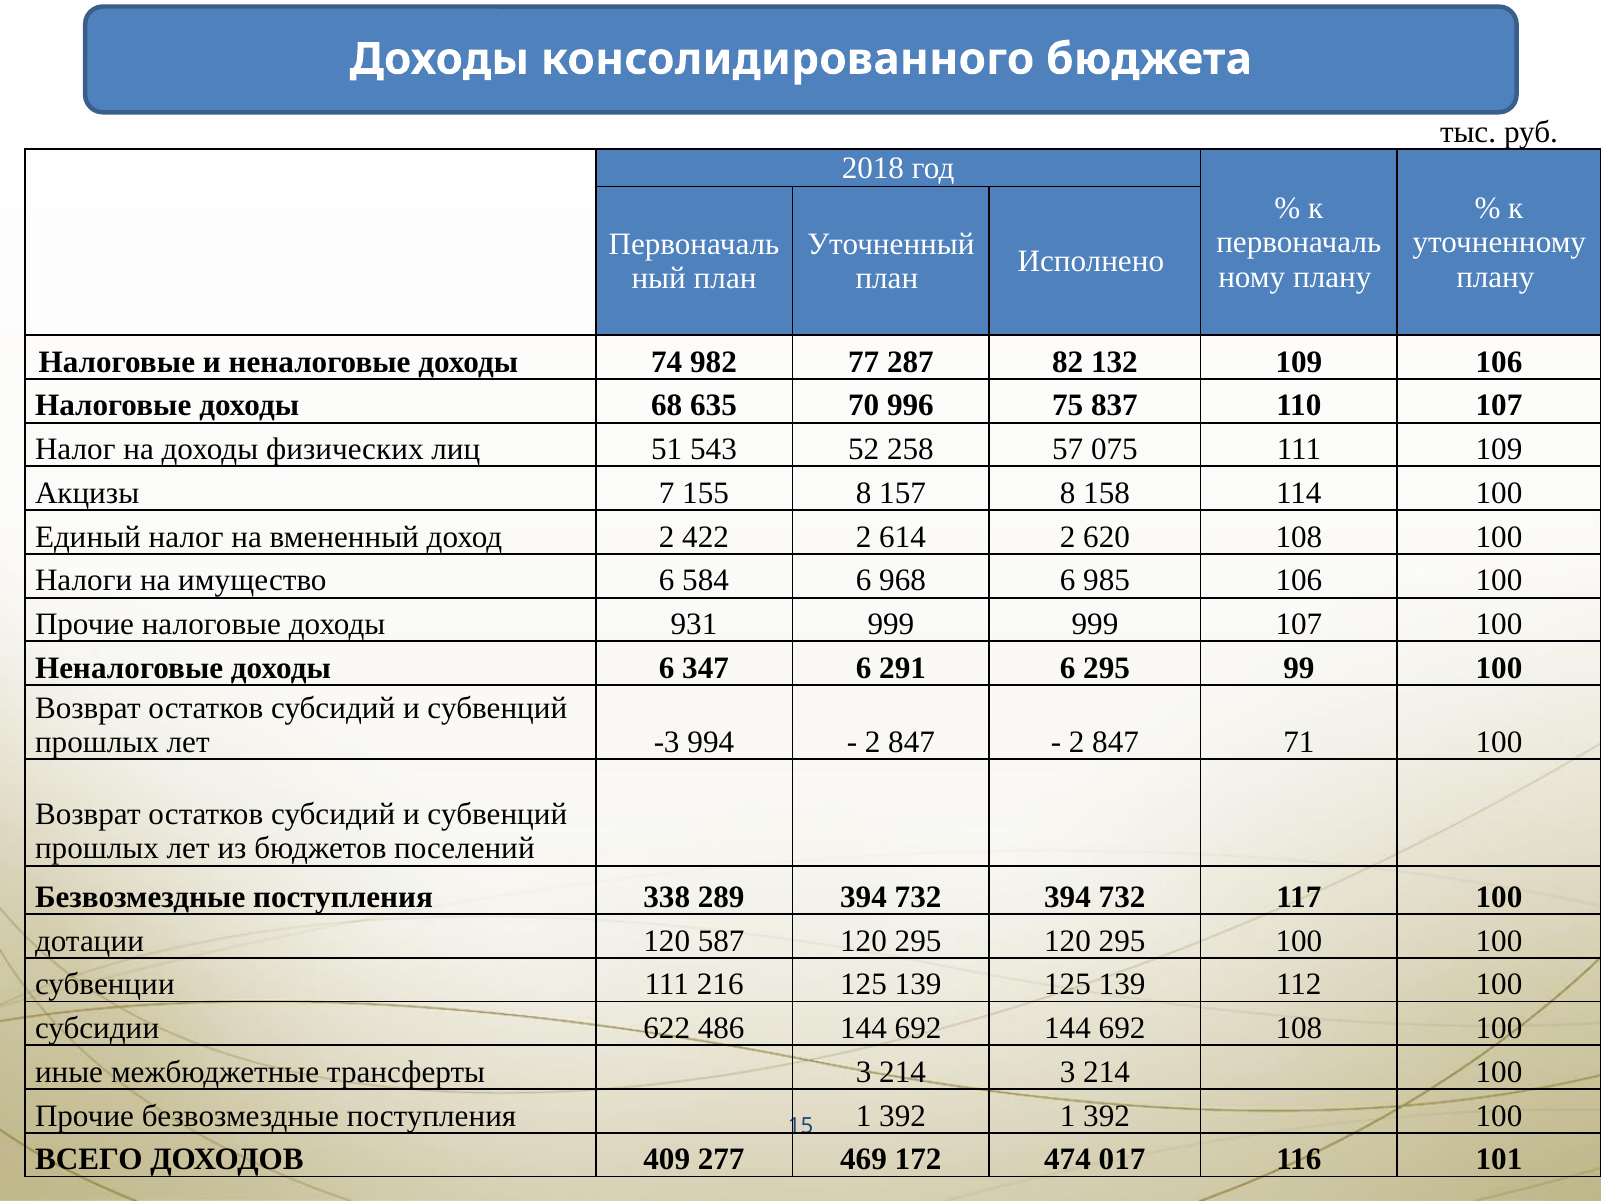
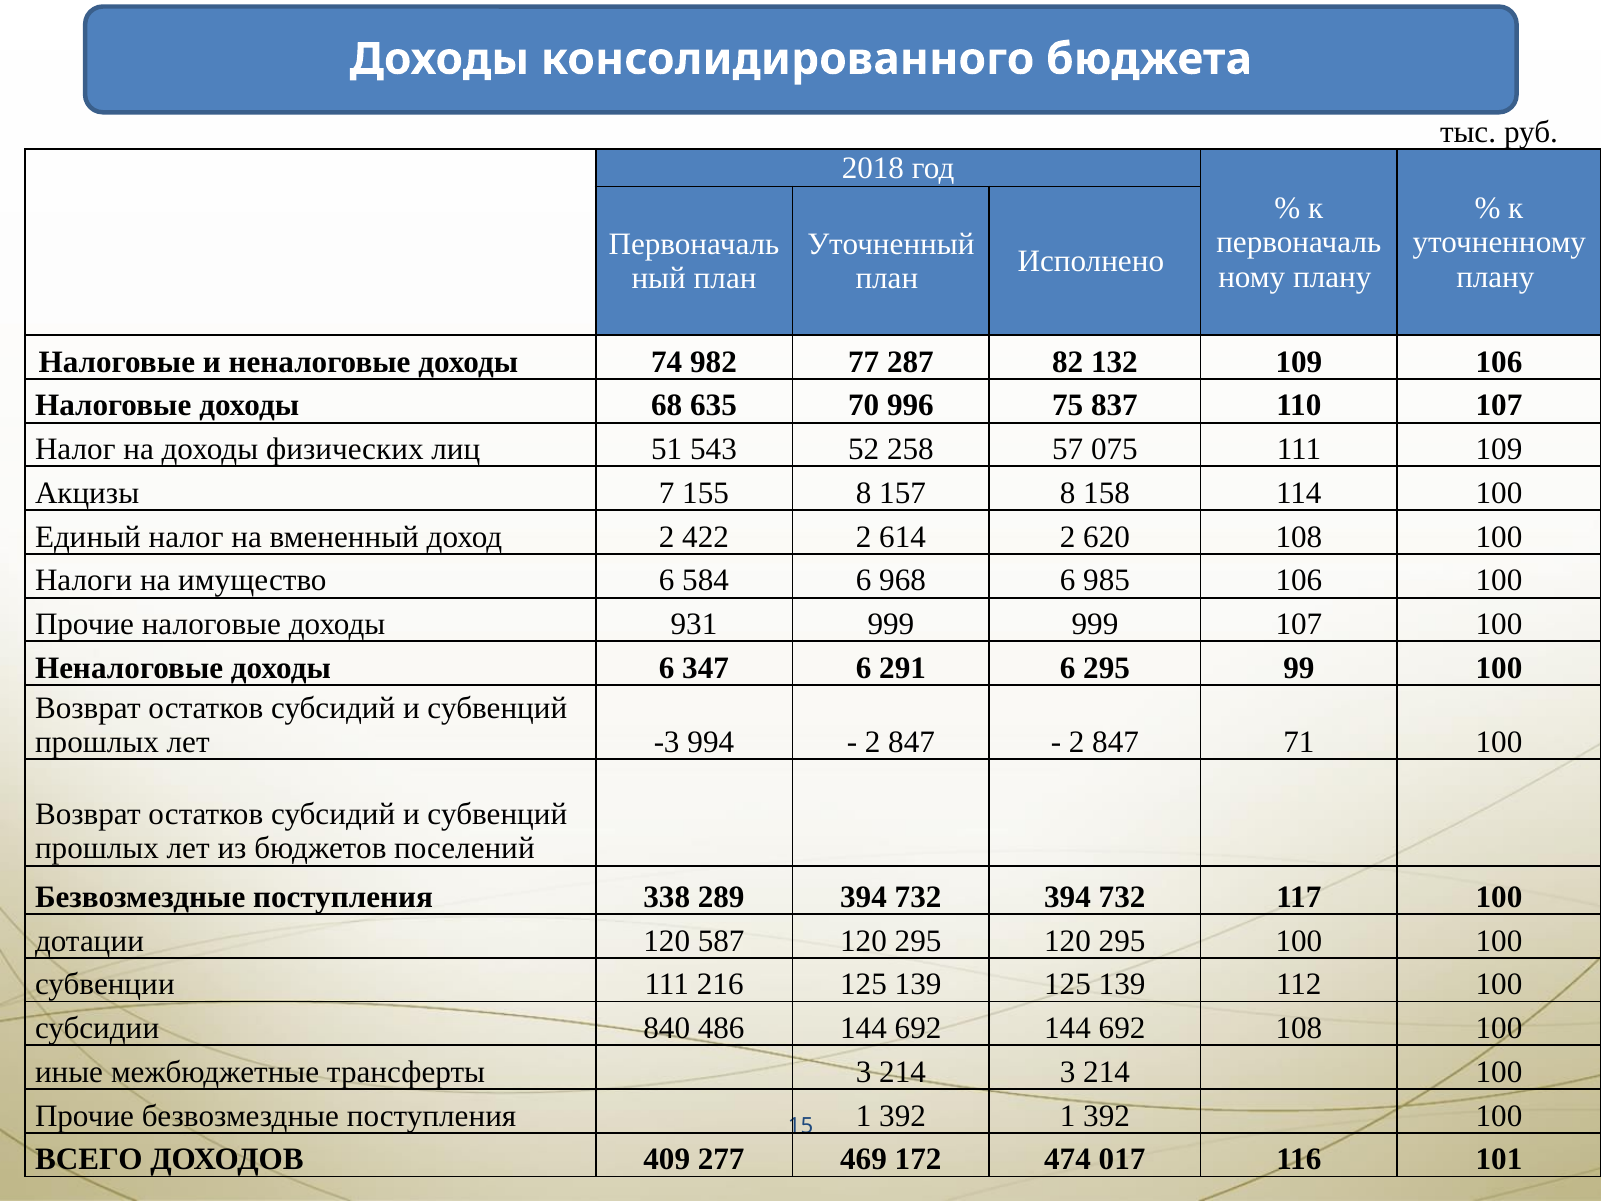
622: 622 -> 840 (667, 1028)
